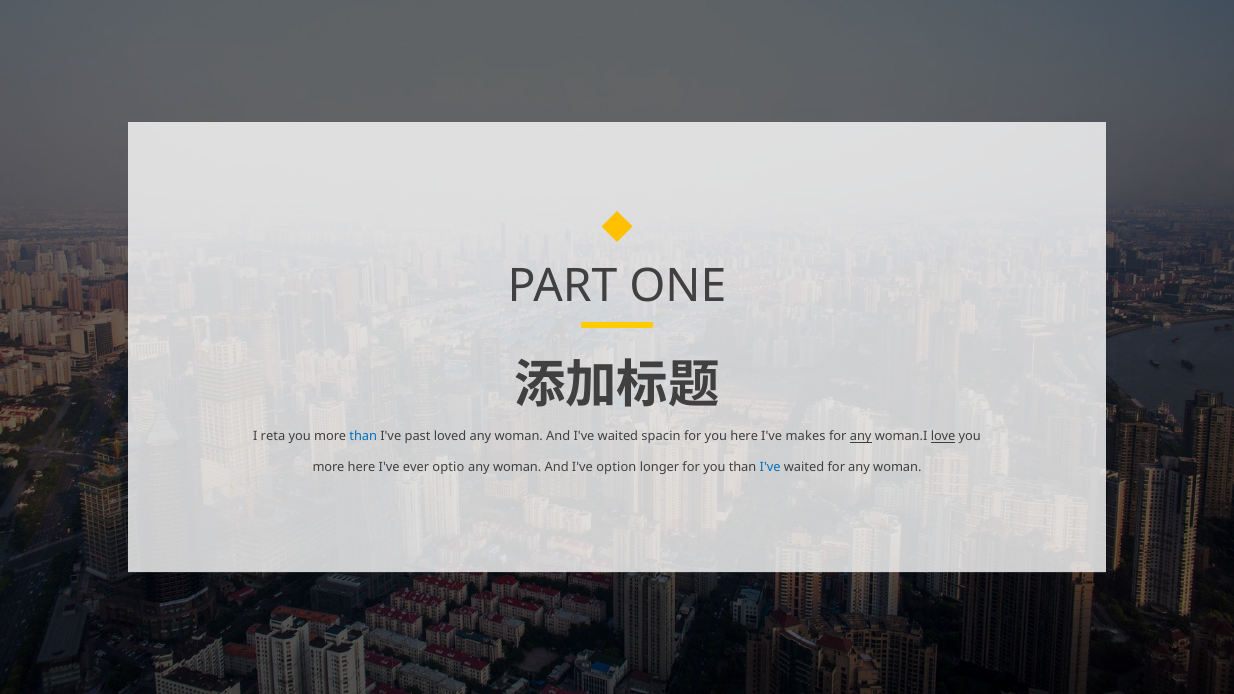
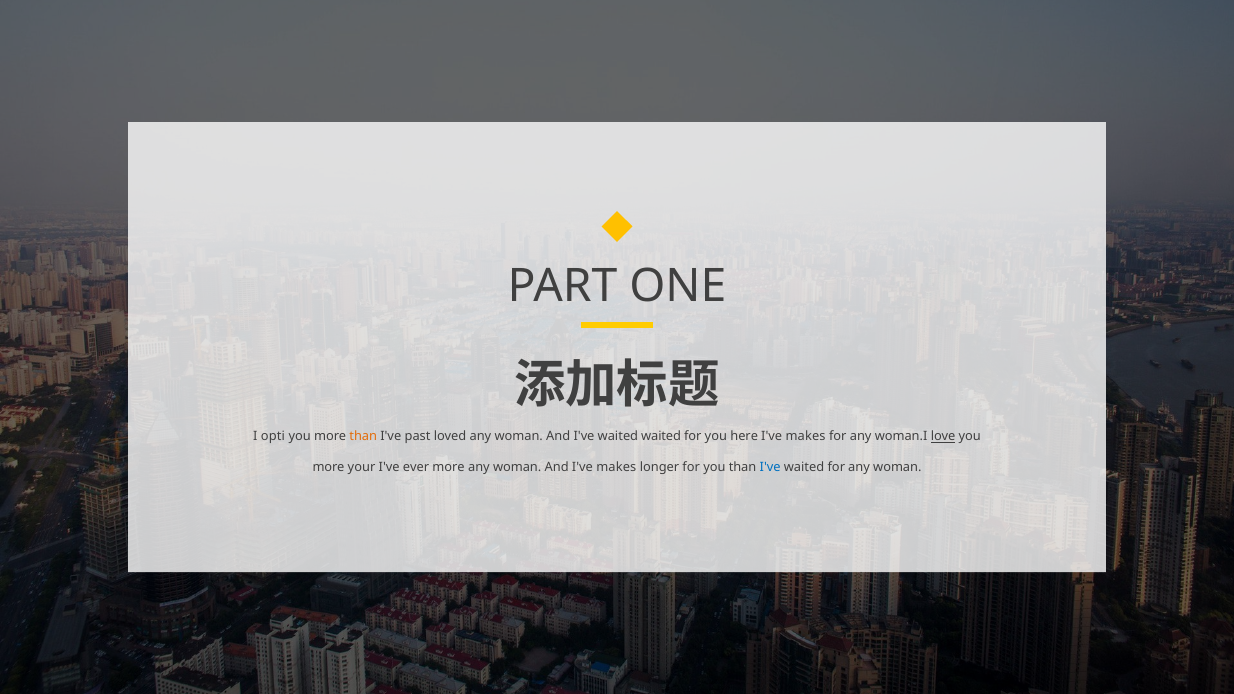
reta: reta -> opti (273, 437)
than colour: blue -> orange (363, 437)
waited spacin: spacin -> waited (661, 437)
any underline: present -> none (861, 437)
more here: here -> your (362, 468)
ever optio: optio -> more (448, 468)
And I've option: option -> makes (616, 468)
